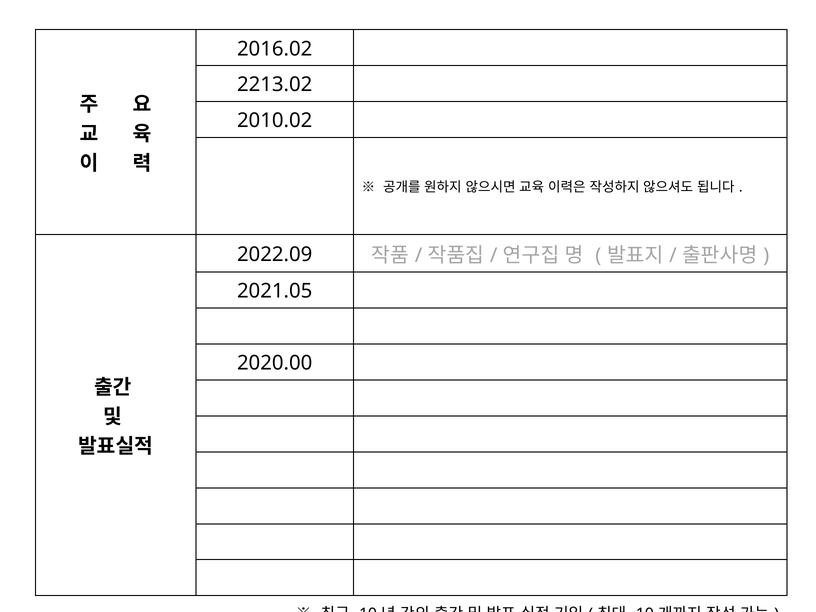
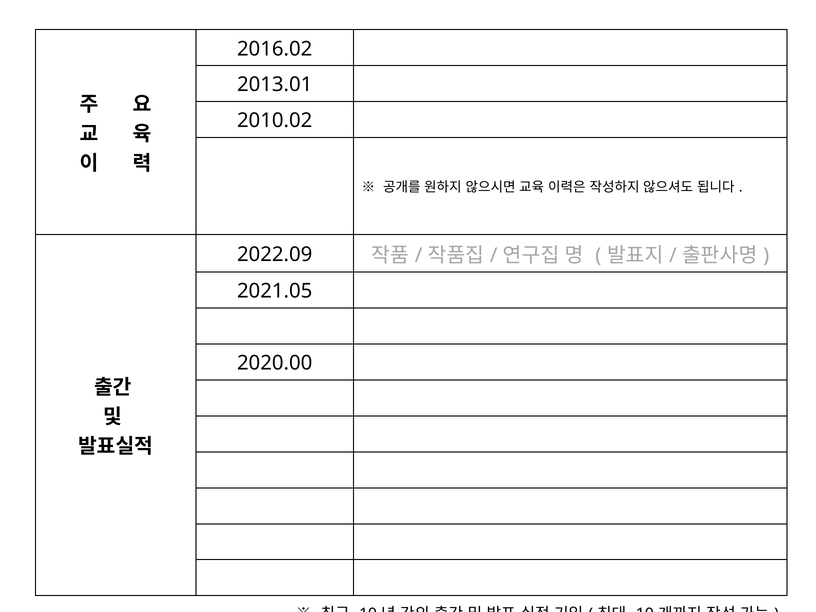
2213.02: 2213.02 -> 2013.01 (275, 85)
